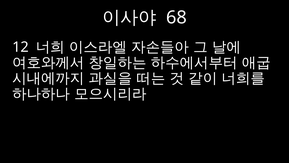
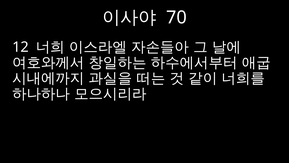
68: 68 -> 70 (176, 17)
